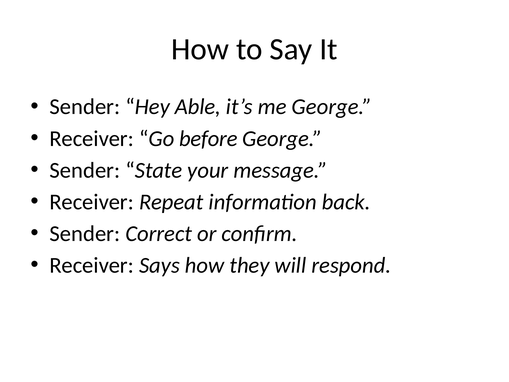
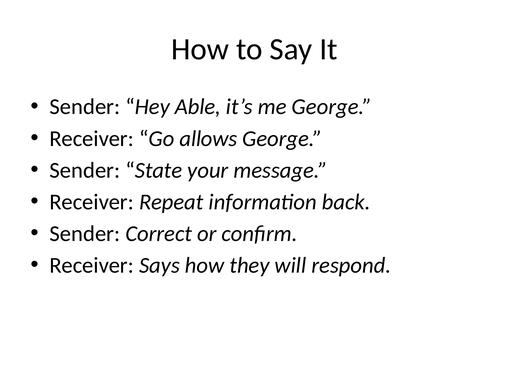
before: before -> allows (208, 138)
